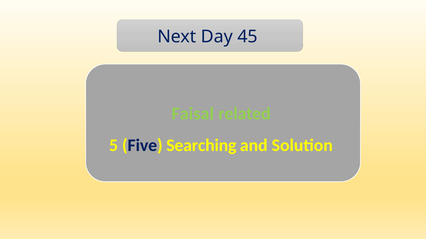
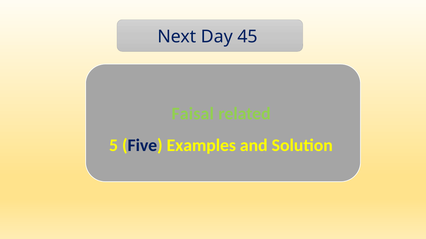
Searching: Searching -> Examples (201, 146)
